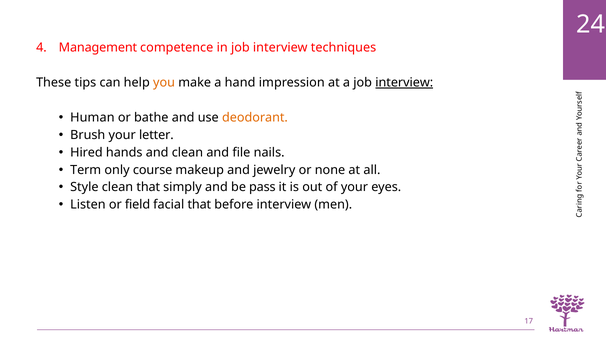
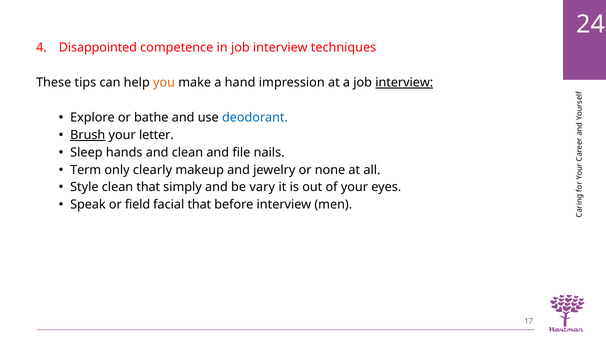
Management: Management -> Disappointed (98, 48)
Human: Human -> Explore (92, 118)
deodorant colour: orange -> blue (255, 118)
Brush underline: none -> present (88, 135)
Hired: Hired -> Sleep (86, 152)
course: course -> clearly (153, 170)
pass: pass -> vary (262, 187)
Listen: Listen -> Speak (88, 205)
